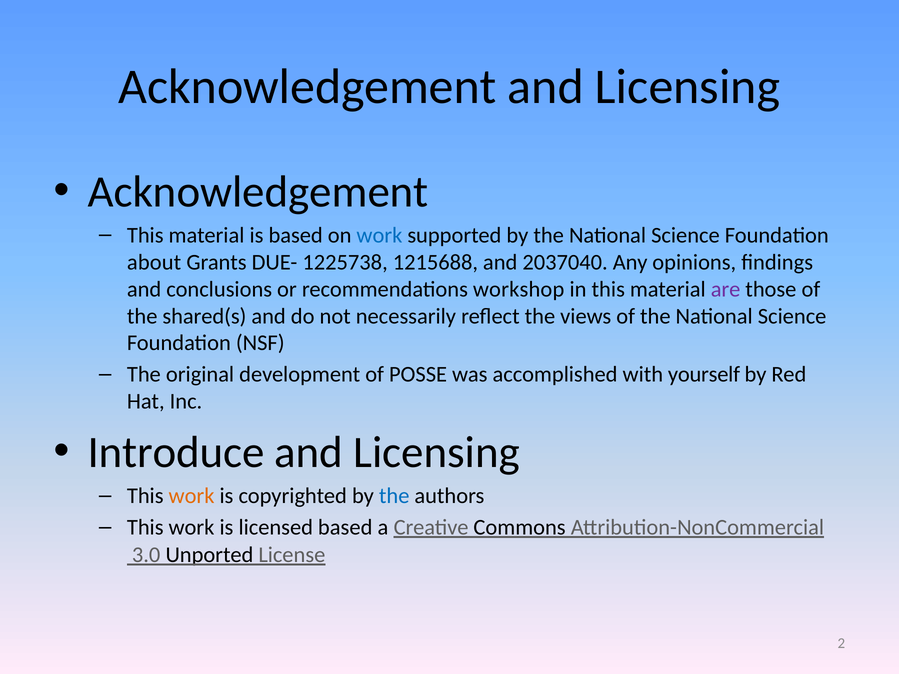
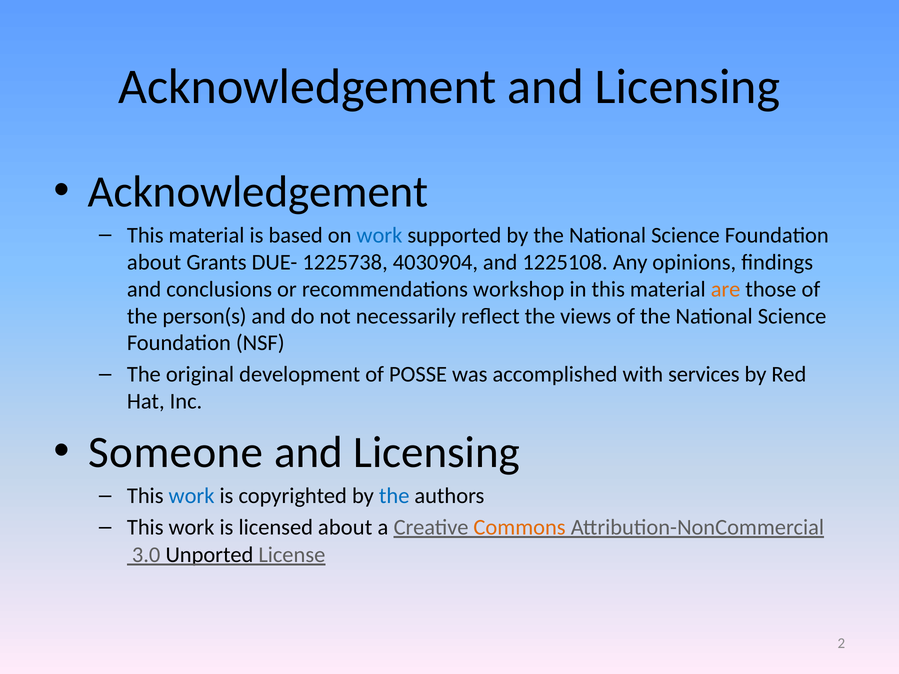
1215688: 1215688 -> 4030904 (435, 262)
2037040: 2037040 -> 1225108 (565, 262)
are colour: purple -> orange (726, 289)
shared(s: shared(s -> person(s (204, 316)
yourself: yourself -> services (704, 375)
Introduce: Introduce -> Someone (176, 453)
work colour: orange -> blue (192, 496)
licensed based: based -> about (345, 527)
Commons colour: black -> orange (520, 527)
